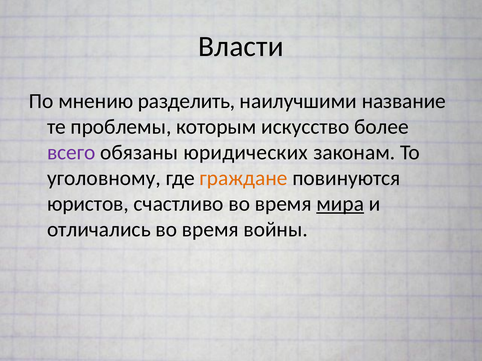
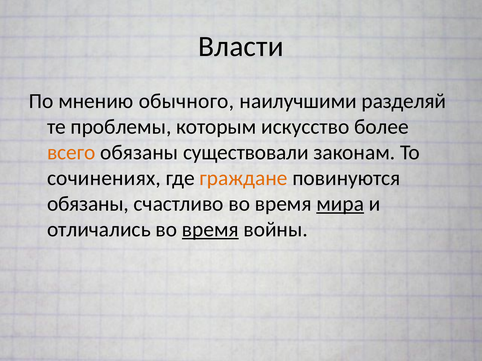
разделить: разделить -> обычного (186, 101)
название: название -> разделяй (404, 101)
всего colour: purple -> orange (71, 153)
юридических: юридических -> существовали (246, 153)
уголовному: уголовному -> сочинениях (104, 178)
юристов: юристов -> обязаны (88, 204)
время underline: none -> present (210, 230)
